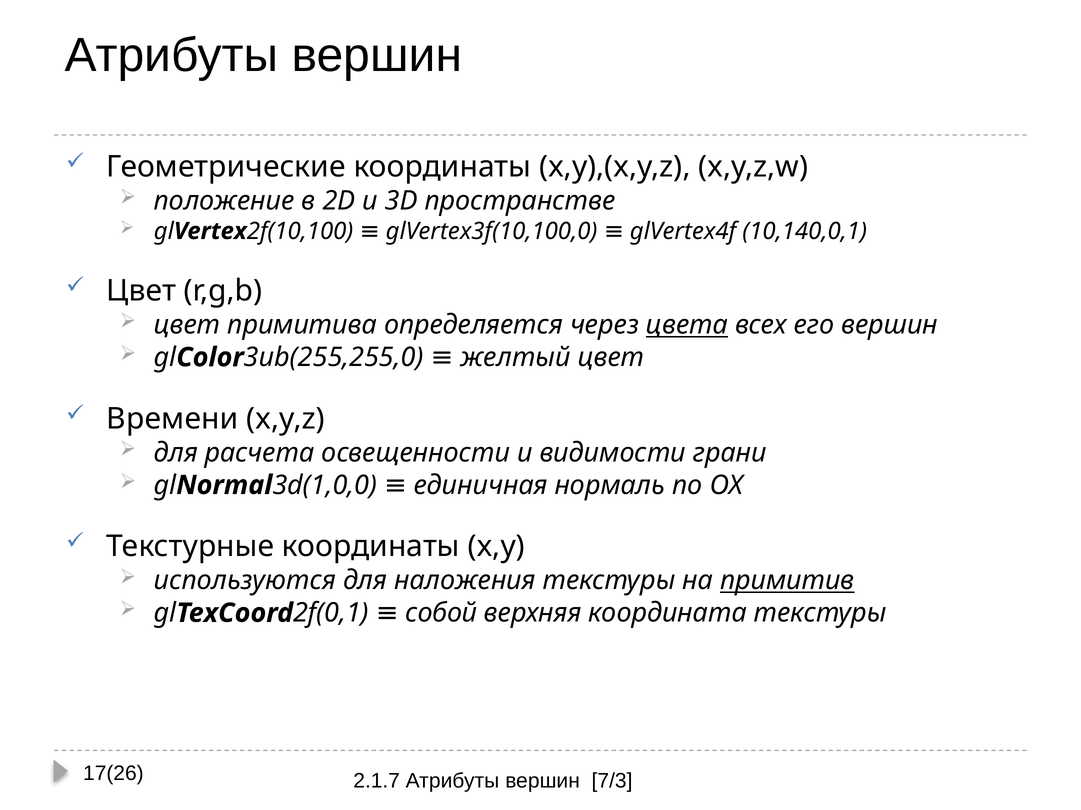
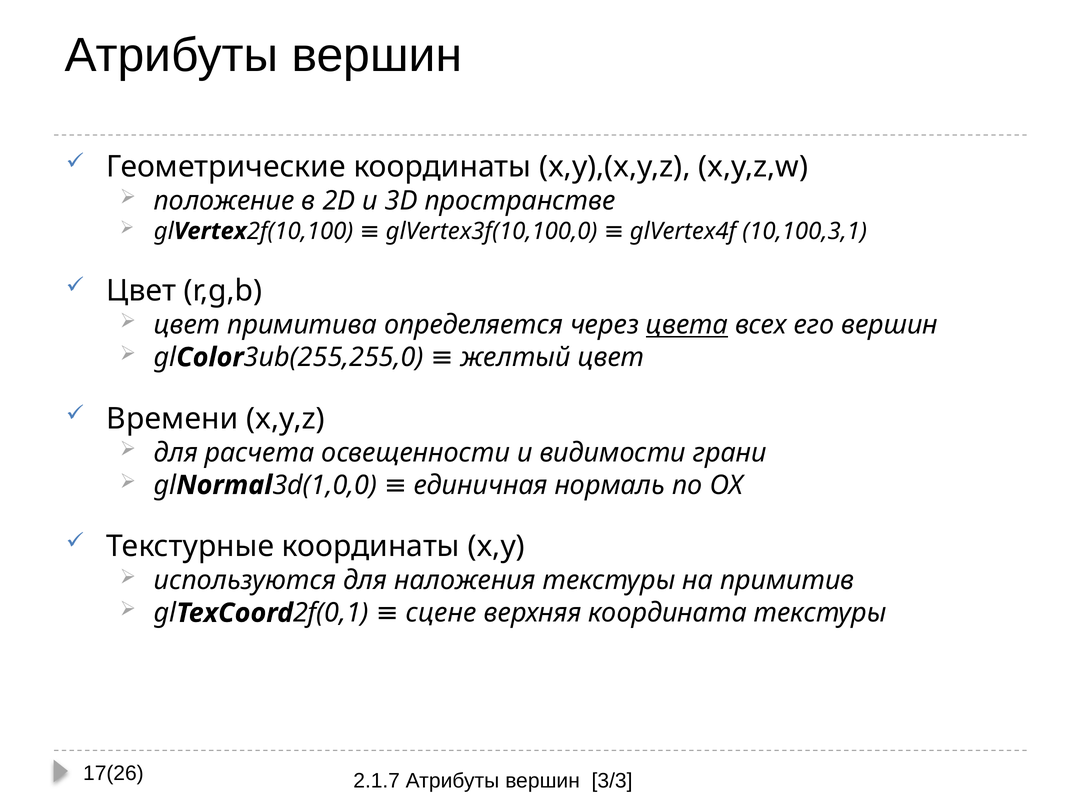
10,140,0,1: 10,140,0,1 -> 10,100,3,1 (805, 231)
примитив underline: present -> none (787, 581)
собой: собой -> сцене (441, 614)
7/3: 7/3 -> 3/3 (612, 782)
